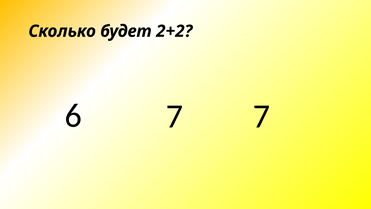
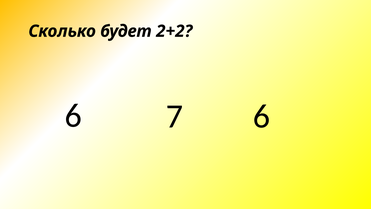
7 7: 7 -> 6 (261, 116)
